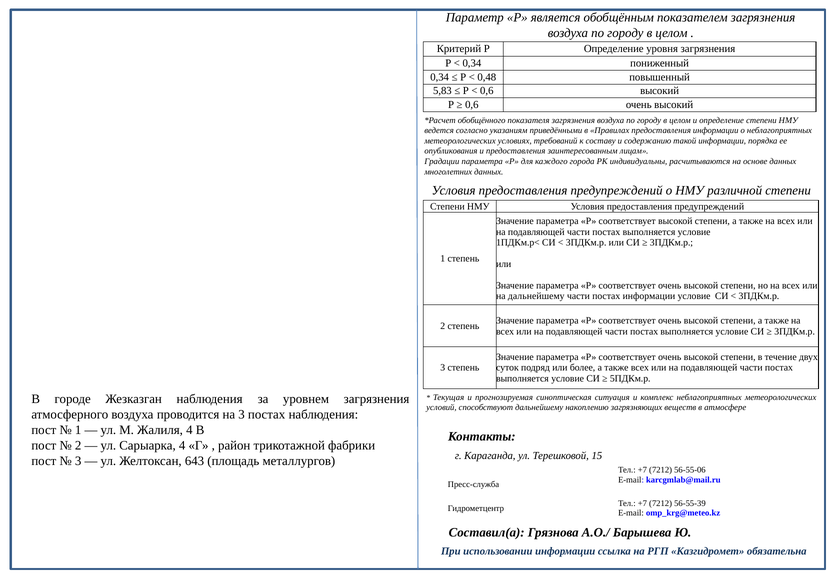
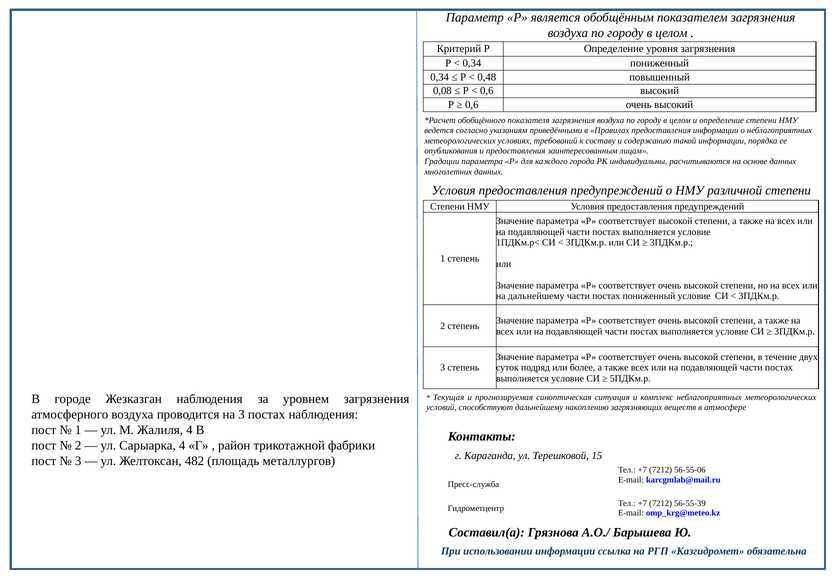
5,83: 5,83 -> 0,08 (442, 91)
постах информации: информации -> пониженный (649, 296)
643: 643 -> 482 (195, 461)
